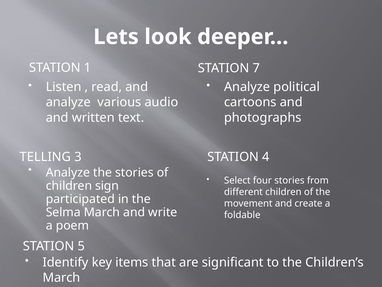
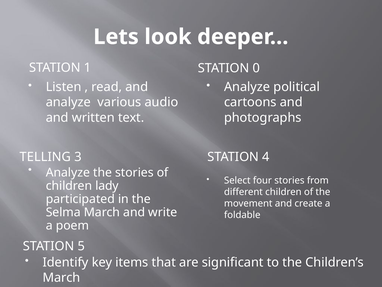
7: 7 -> 0 (256, 68)
sign: sign -> lady (107, 186)
